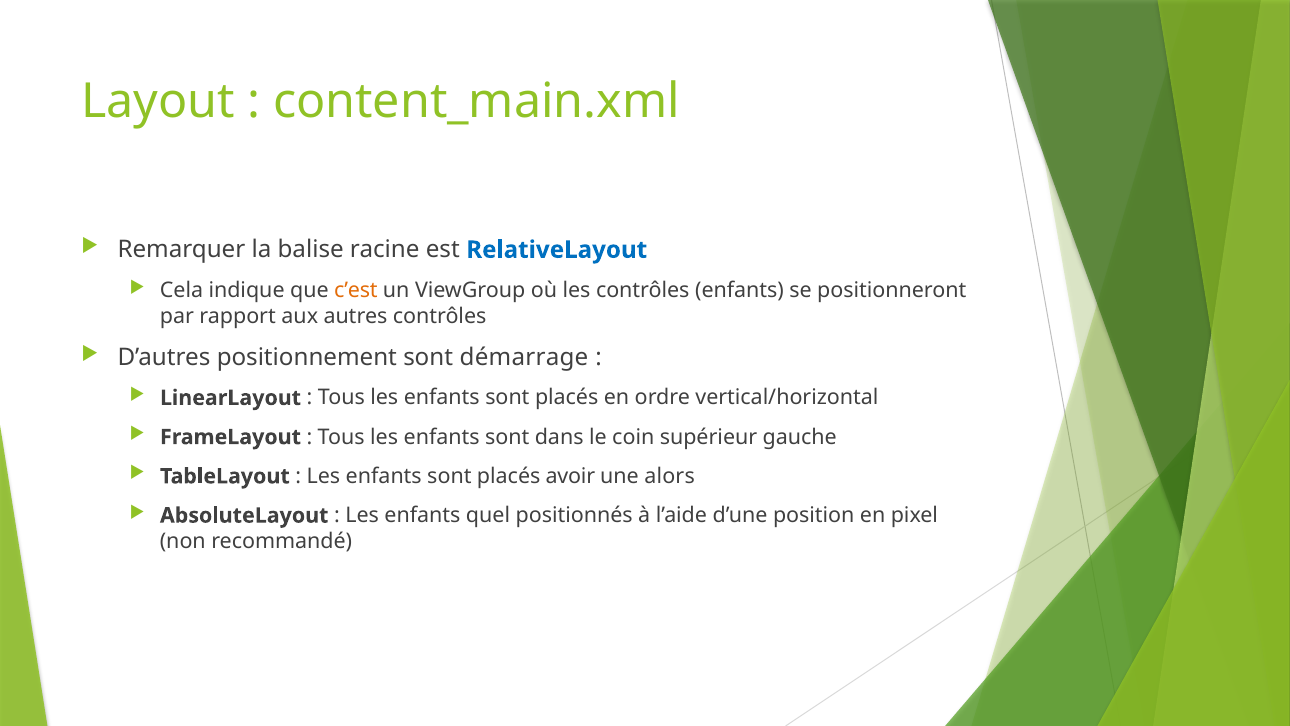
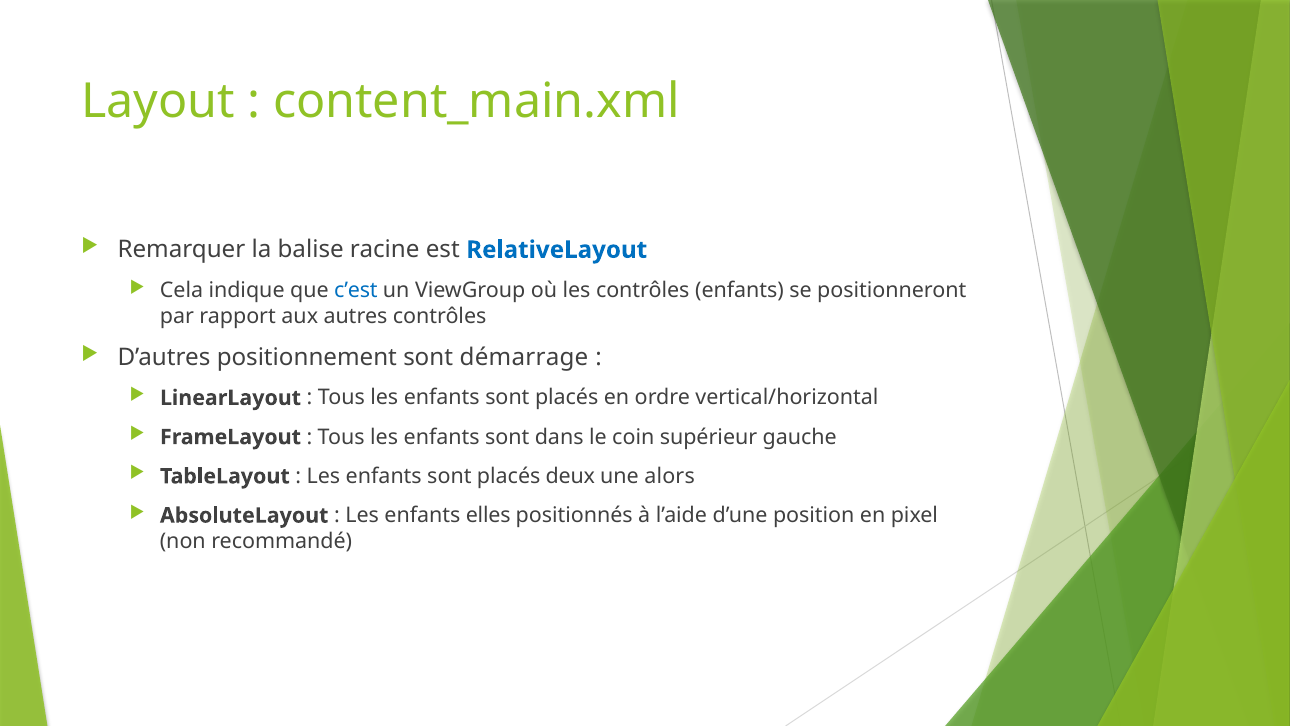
c’est colour: orange -> blue (356, 290)
avoir: avoir -> deux (570, 476)
quel: quel -> elles (488, 515)
